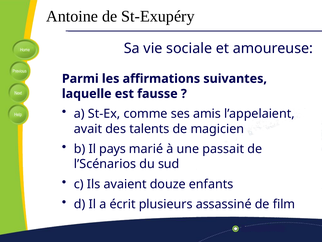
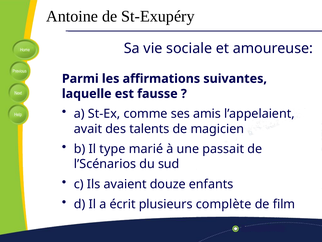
pays: pays -> type (112, 149)
assassiné: assassiné -> complète (224, 204)
